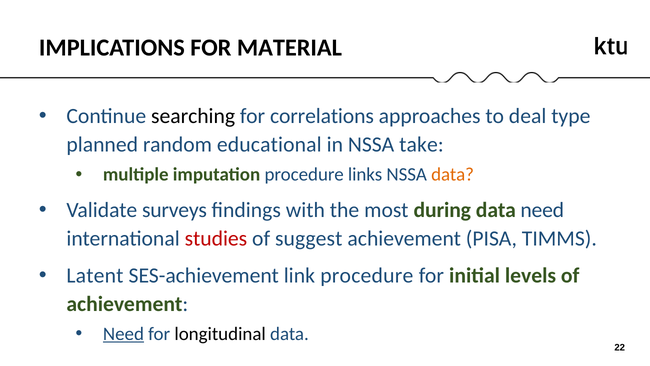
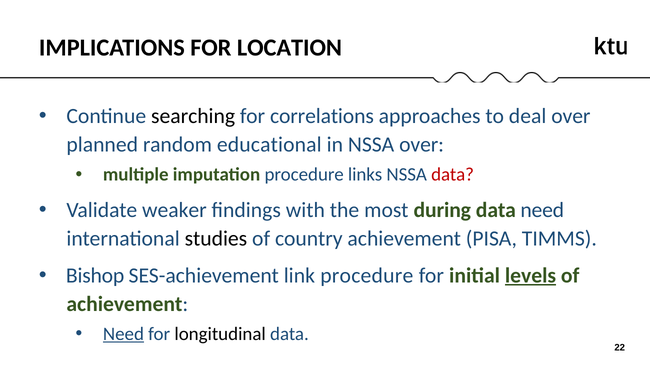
MATERIAL: MATERIAL -> LOCATION (289, 47)
deal type: type -> over (571, 116)
NSSA take: take -> over (422, 145)
data colour: orange -> red (453, 174)
surveys: surveys -> weaker (174, 210)
studies colour: red -> black (216, 239)
suggest: suggest -> country (309, 239)
Latent: Latent -> Bishop (95, 275)
levels underline: none -> present (531, 275)
